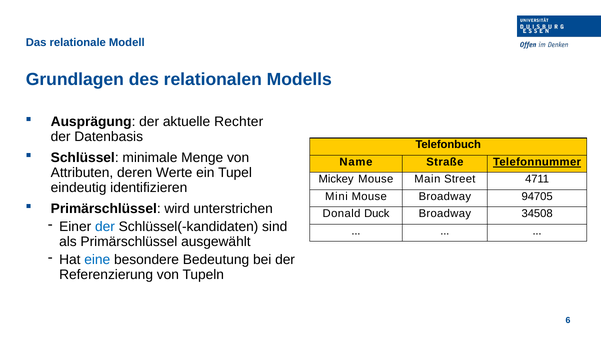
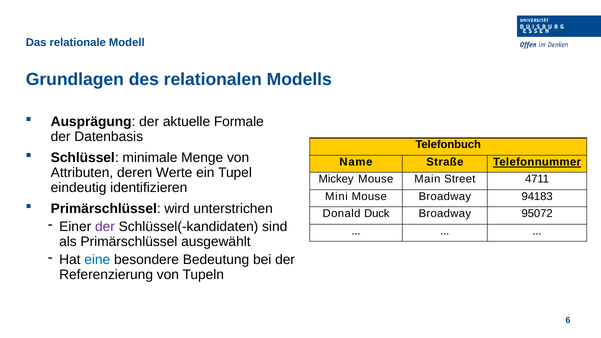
Rechter: Rechter -> Formale (239, 122)
94705: 94705 -> 94183 (537, 196)
34508: 34508 -> 95072 (537, 214)
der colour: blue -> purple (105, 227)
